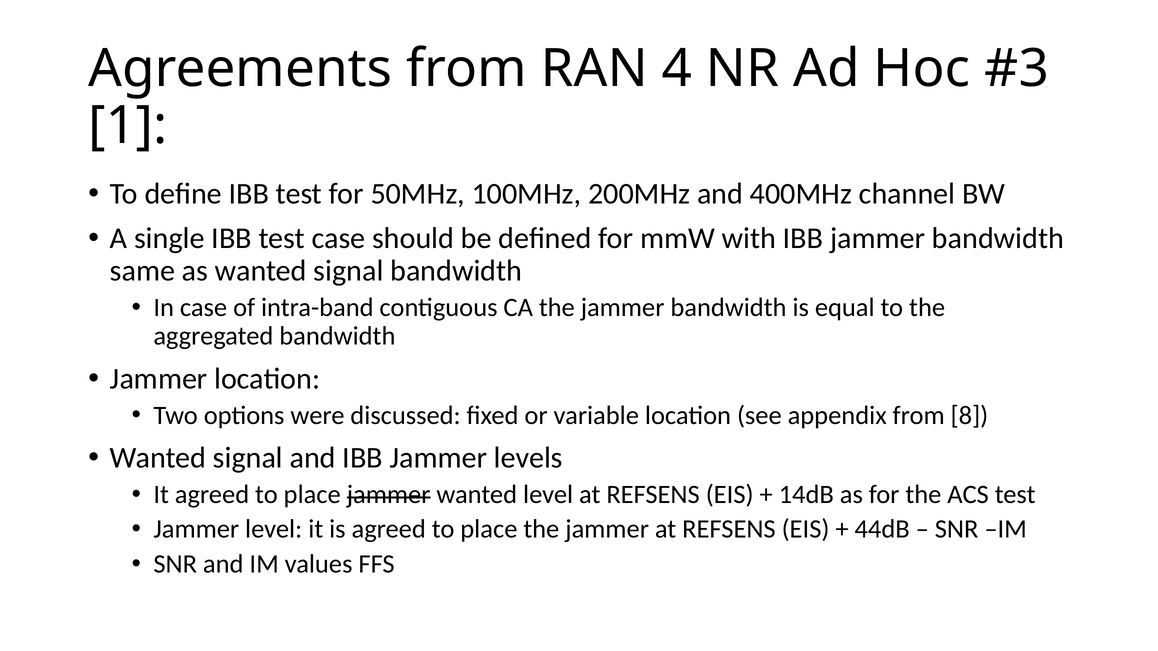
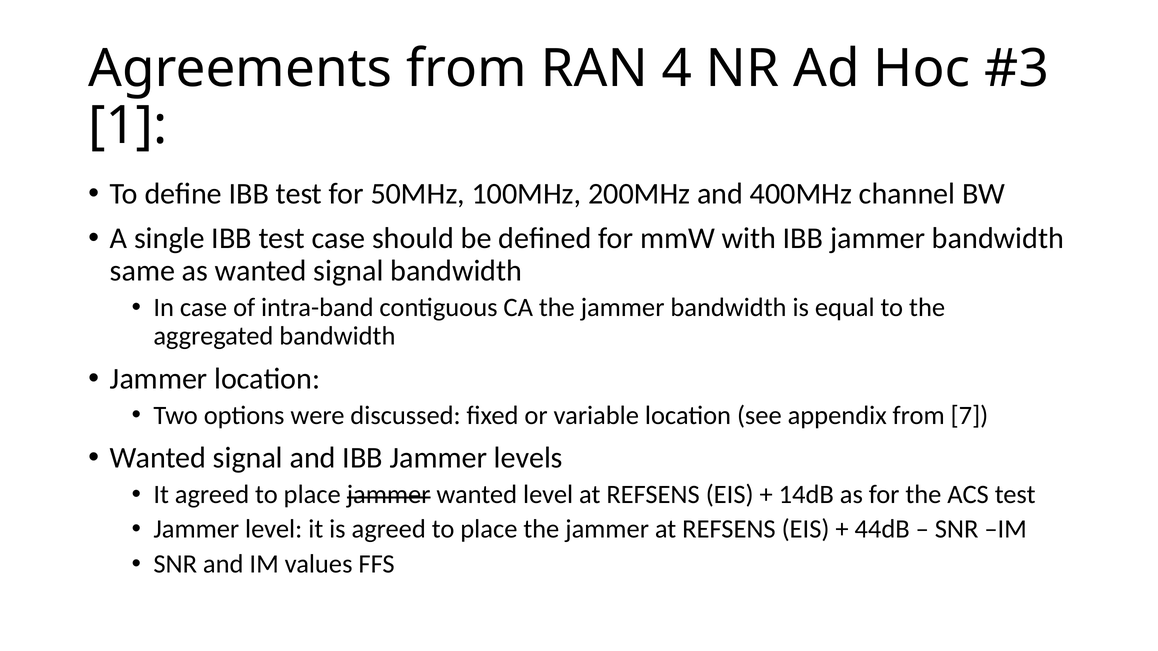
8: 8 -> 7 (969, 416)
